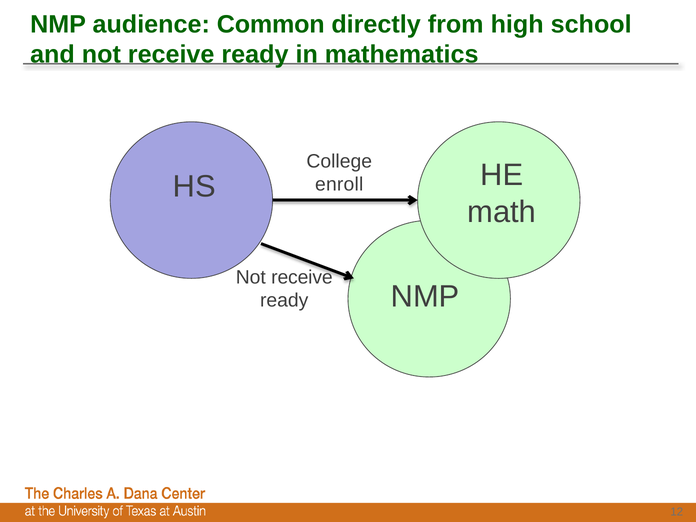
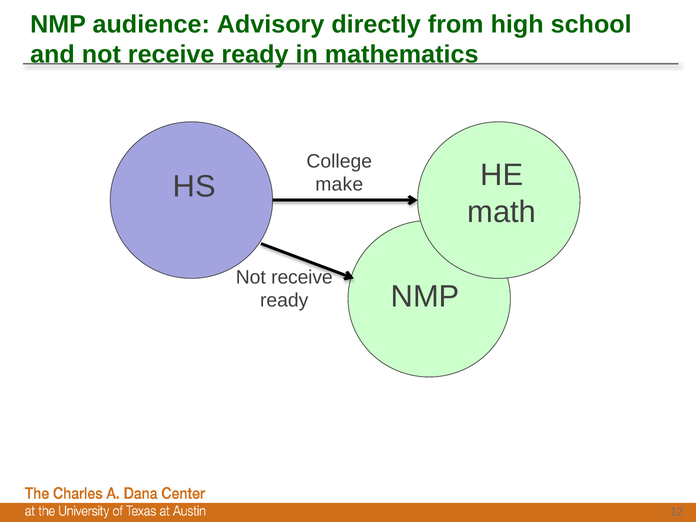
Common: Common -> Advisory (271, 24)
enroll: enroll -> make (339, 185)
